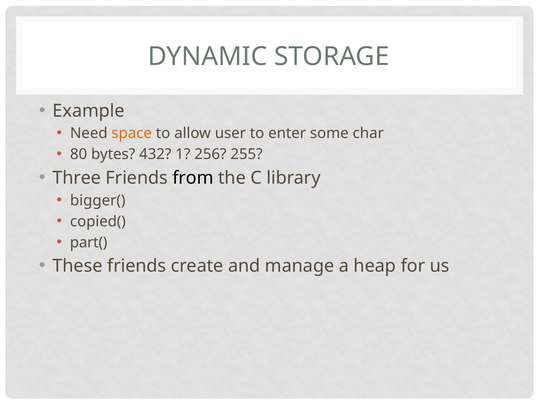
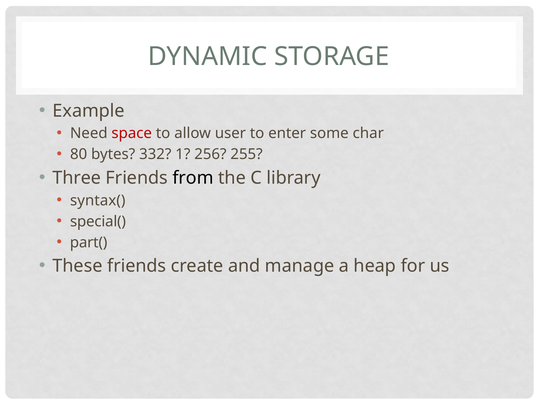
space colour: orange -> red (132, 133)
432: 432 -> 332 (155, 154)
bigger(: bigger( -> syntax( (98, 201)
copied(: copied( -> special( (98, 222)
